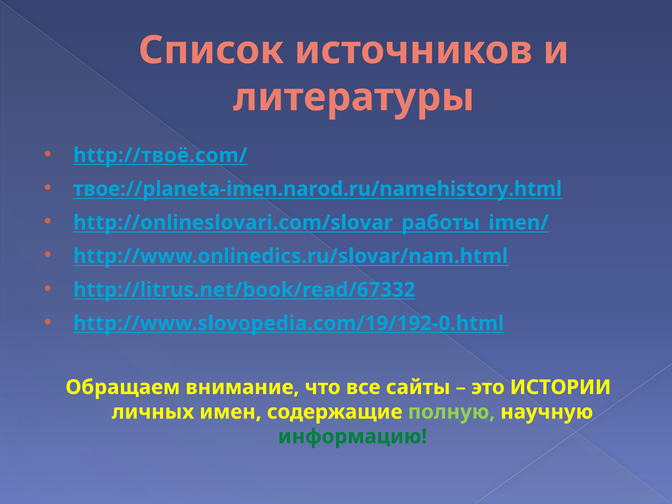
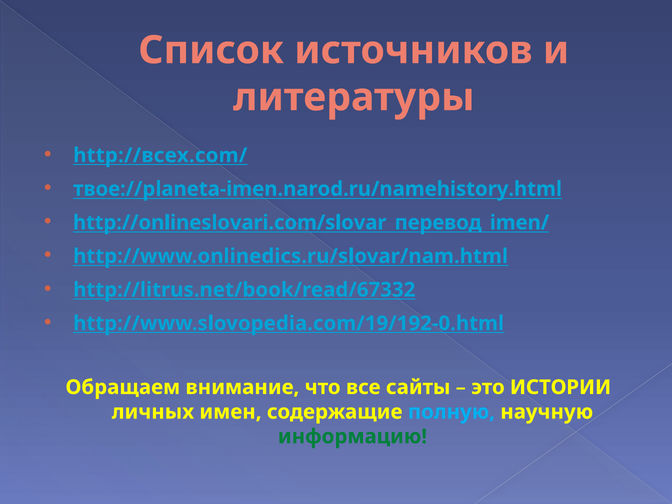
http://твоё.com/: http://твоё.com/ -> http://всех.com/ (160, 155)
http://onlineslovari.com/slovar_работы_imen/: http://onlineslovari.com/slovar_работы_imen/ -> http://onlineslovari.com/slovar_перевод_imen/ (311, 223)
полную colour: light green -> light blue (451, 412)
